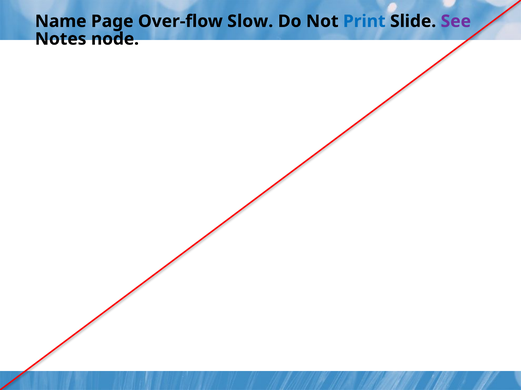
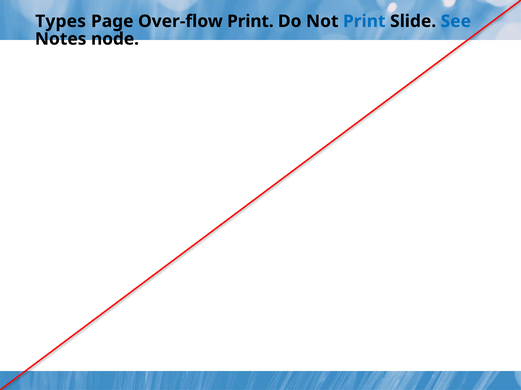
Name: Name -> Types (61, 21)
Over-flow Slow: Slow -> Print (250, 21)
See colour: purple -> blue (456, 21)
